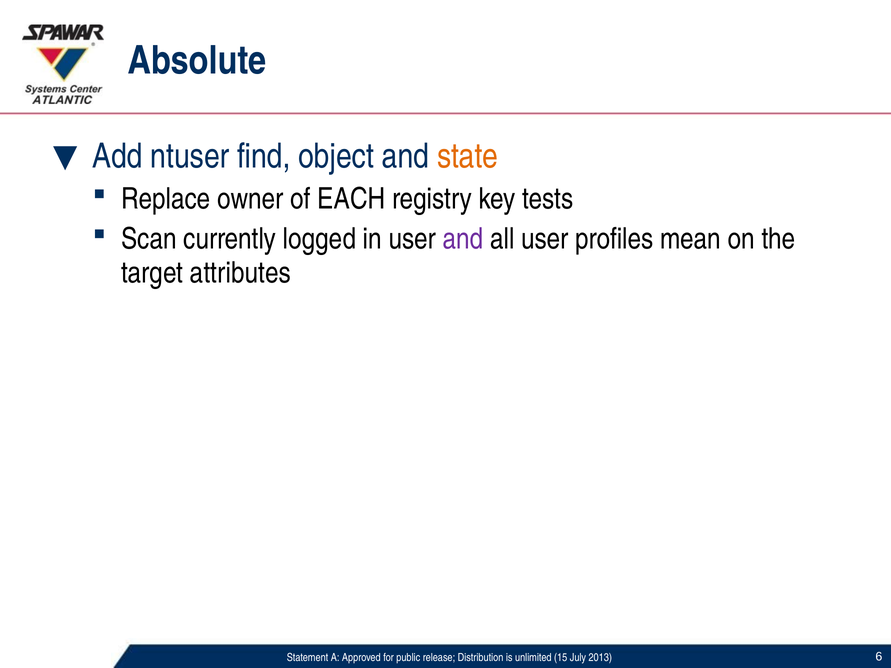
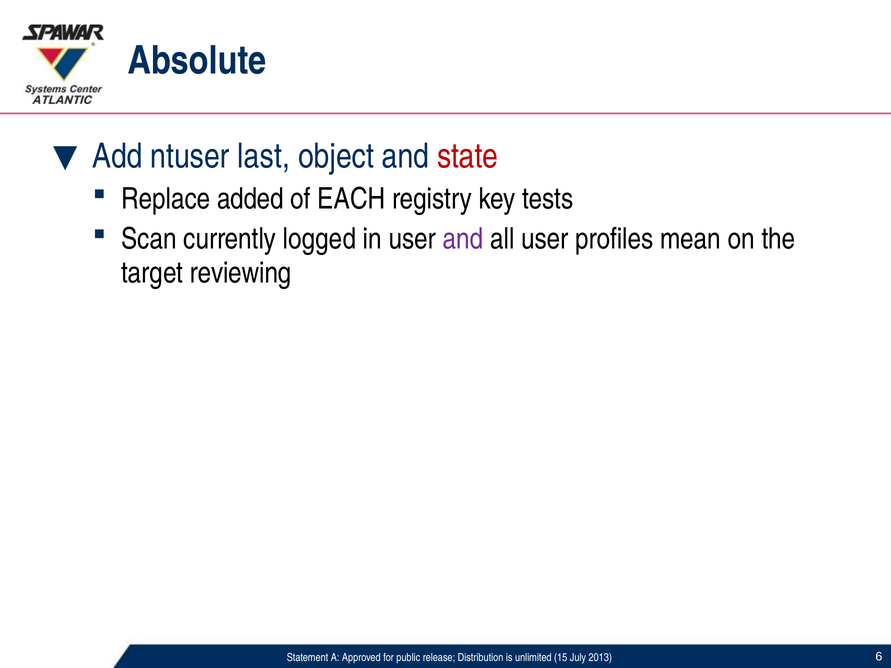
find: find -> last (264, 157)
state colour: orange -> red (468, 157)
owner: owner -> added (250, 199)
attributes: attributes -> reviewing (241, 273)
